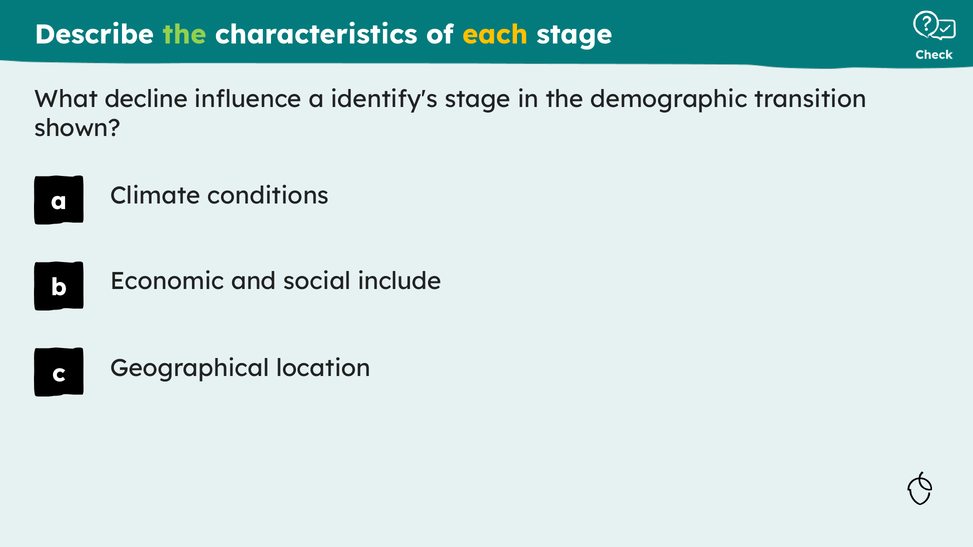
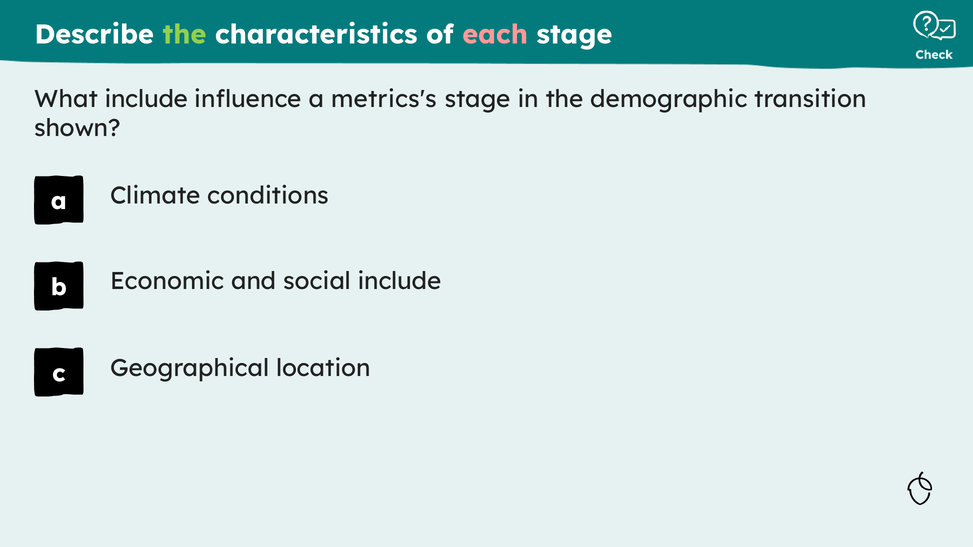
each colour: yellow -> pink (495, 35)
What decline: decline -> include (146, 99)
identify's: identify's -> metrics's (384, 99)
